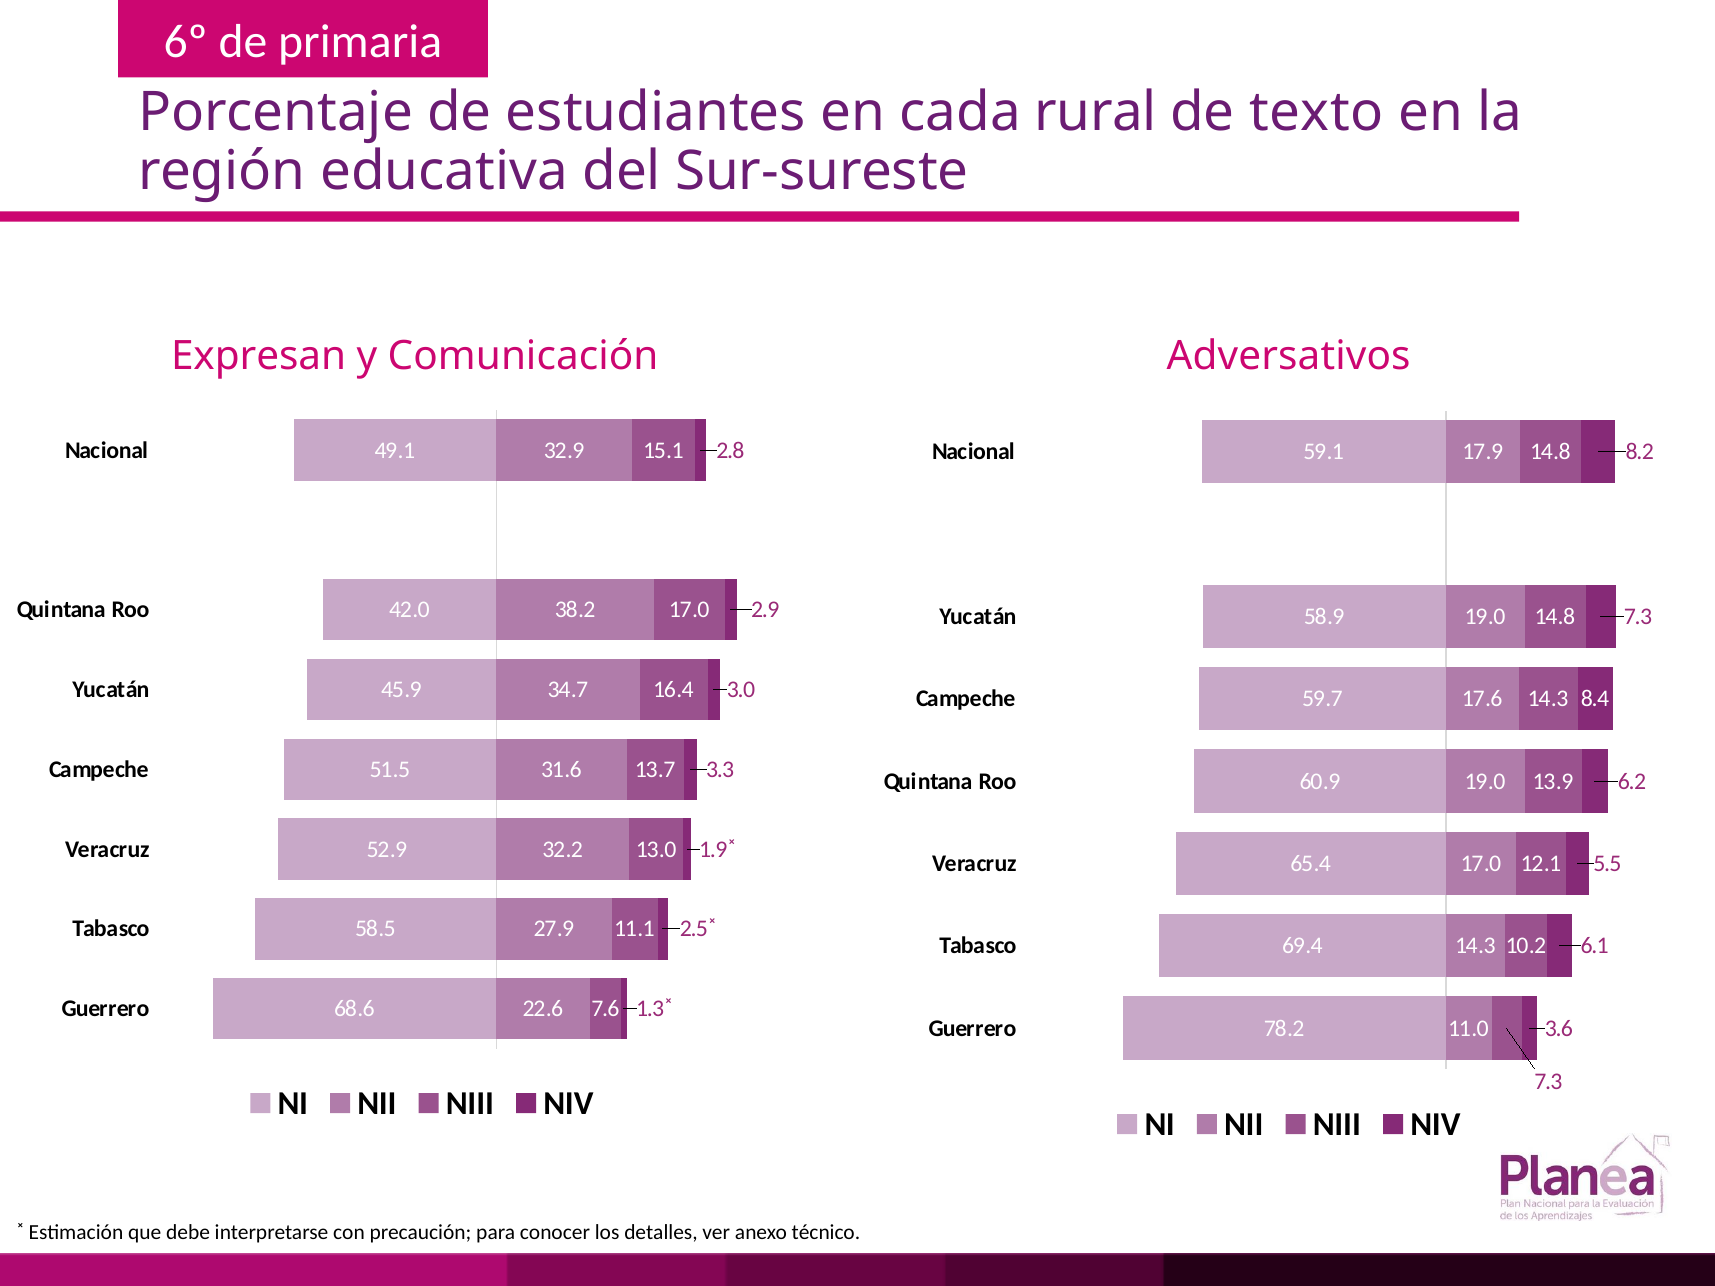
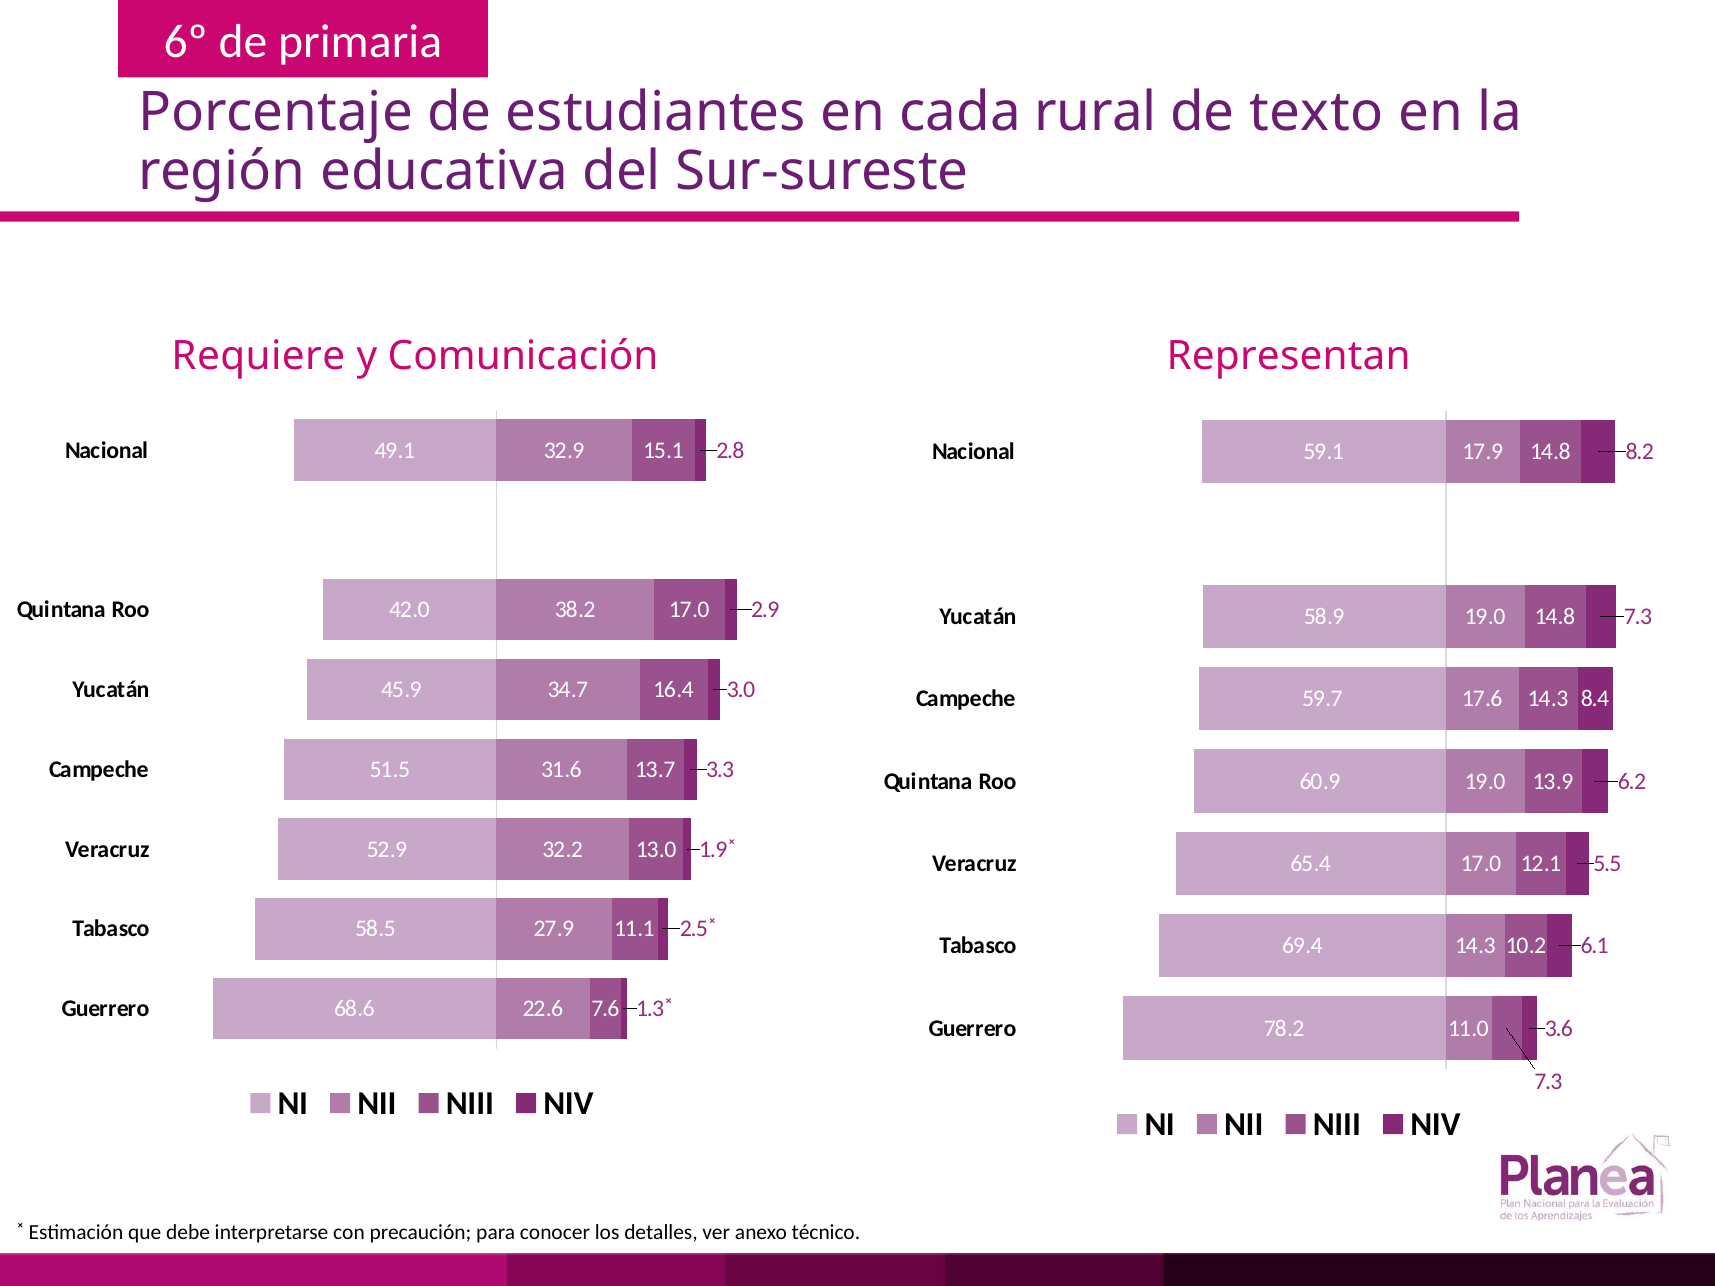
Expresan: Expresan -> Requiere (258, 356)
Adversativos: Adversativos -> Representan (1289, 356)
